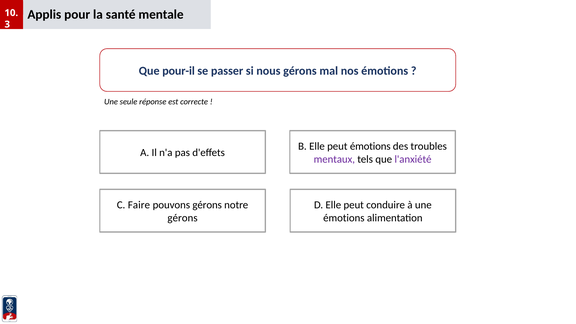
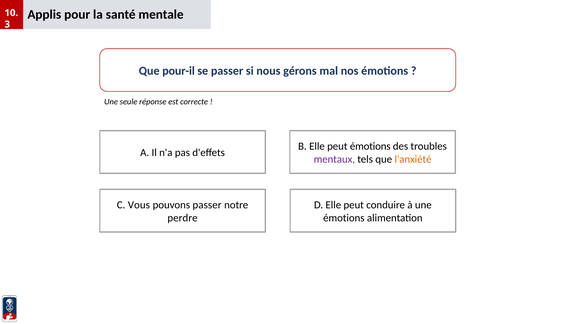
l'anxiété colour: purple -> orange (413, 159)
Faire: Faire -> Vous (139, 205)
pouvons gérons: gérons -> passer (207, 205)
gérons: gérons -> perdre (183, 218)
